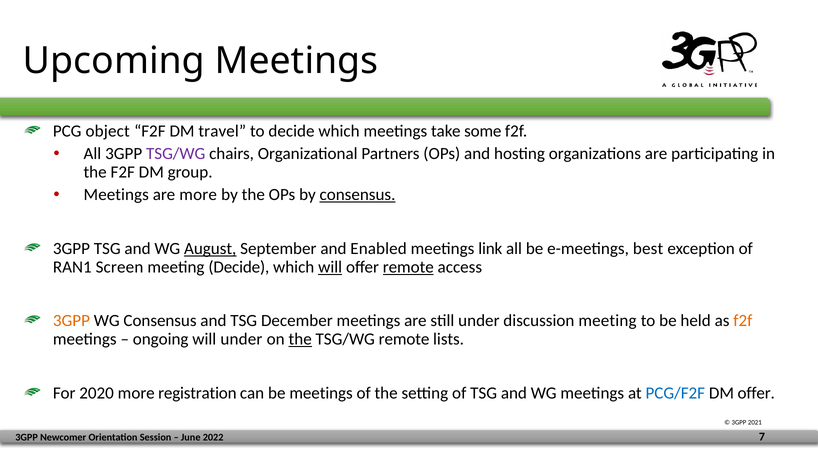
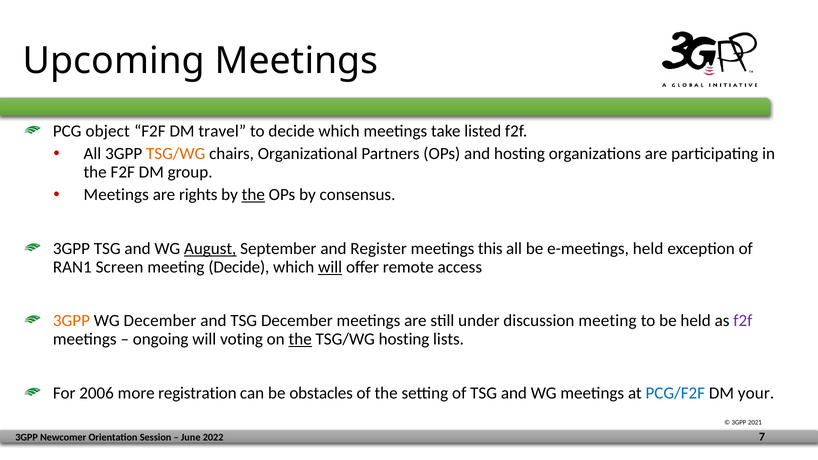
some: some -> listed (483, 131)
TSG/WG colour: purple -> orange (176, 154)
are more: more -> rights (198, 195)
the underline: none -> present (253, 195)
consensus underline: present -> none (358, 195)
Enabled: Enabled -> Register (379, 249)
link: link -> this (490, 249)
e-meetings best: best -> held (648, 249)
remote underline: present -> none (408, 267)
WG Consensus: Consensus -> December (160, 321)
f2f colour: orange -> purple (743, 321)
will under: under -> voting (242, 339)
TSG/WG remote: remote -> hosting (404, 339)
2020: 2020 -> 2006 (97, 393)
be meetings: meetings -> obstacles (321, 393)
DM offer: offer -> your (756, 393)
